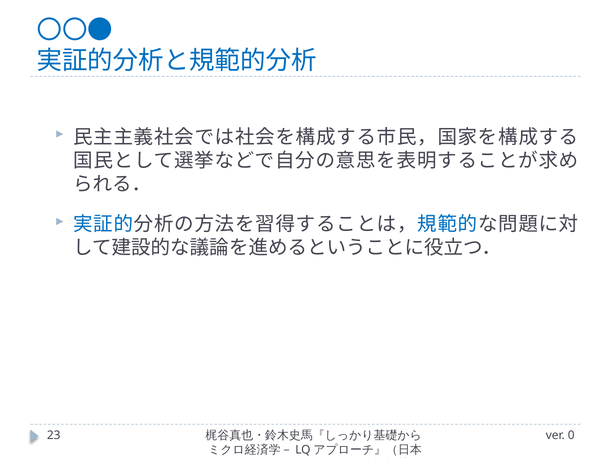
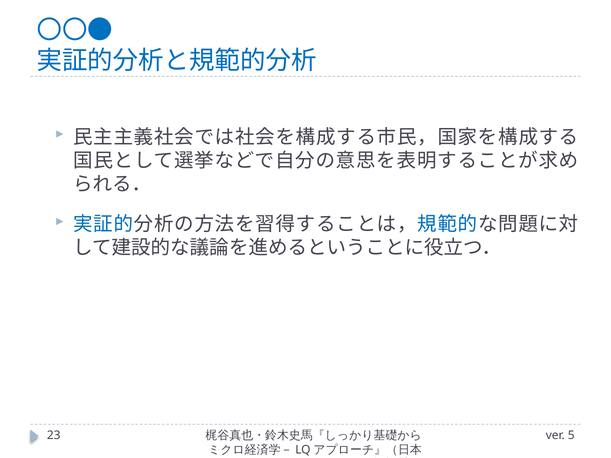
0: 0 -> 5 (571, 436)
